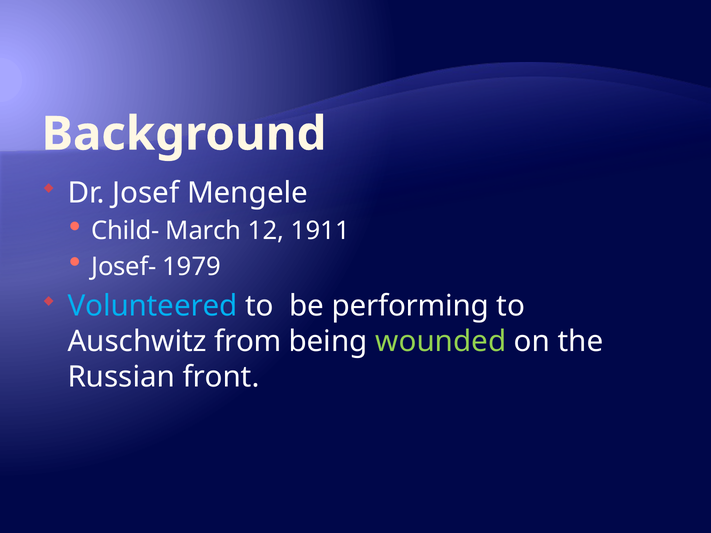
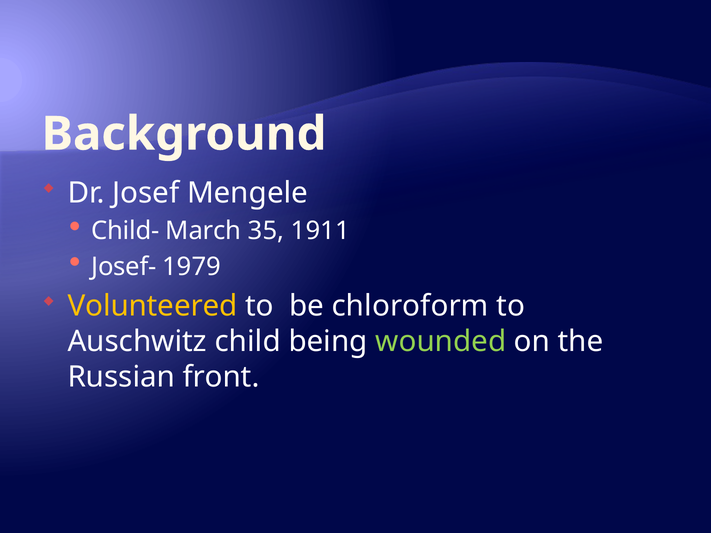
12: 12 -> 35 (266, 231)
Volunteered colour: light blue -> yellow (153, 306)
performing: performing -> chloroform (410, 306)
from: from -> child (248, 342)
